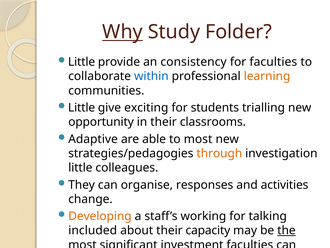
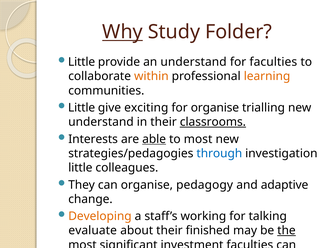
an consistency: consistency -> understand (194, 62)
within colour: blue -> orange (151, 76)
for students: students -> organise (215, 107)
opportunity: opportunity -> understand (101, 122)
classrooms underline: none -> present (213, 122)
Adaptive: Adaptive -> Interests (93, 139)
able underline: none -> present (154, 139)
through colour: orange -> blue (219, 153)
responses: responses -> pedagogy (205, 184)
activities: activities -> adaptive (285, 184)
included: included -> evaluate (93, 230)
capacity: capacity -> finished (208, 230)
